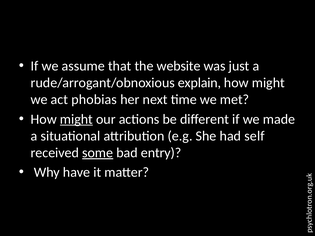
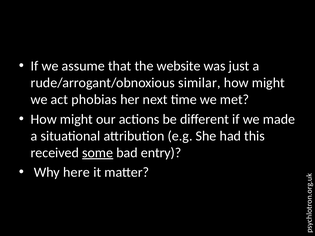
explain: explain -> similar (199, 83)
might underline: present -> none (76, 119)
self: self -> this (255, 136)
have: have -> here (76, 173)
